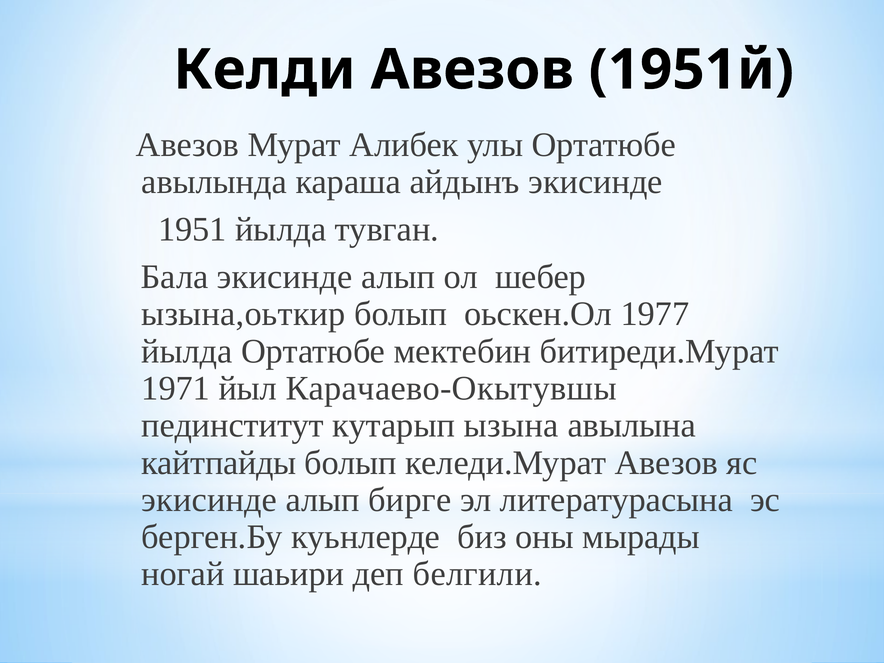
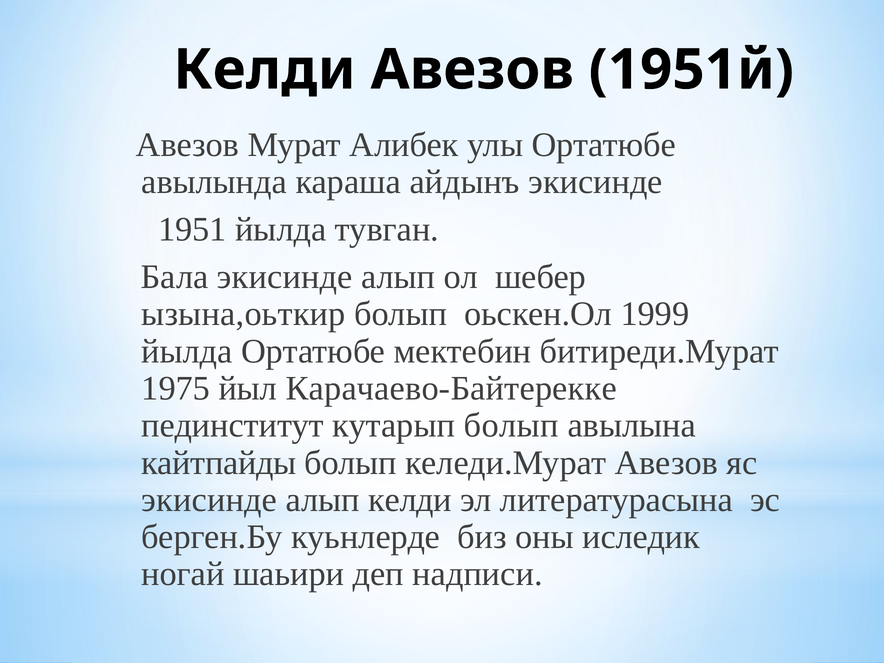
1977: 1977 -> 1999 (655, 314)
1971: 1971 -> 1975 (176, 388)
Карачаево-Окытувшы: Карачаево-Окытувшы -> Карачаево-Байтерекке (451, 388)
кутарып ызына: ызына -> болып (511, 426)
алып бирге: бирге -> келди (410, 500)
мырады: мырады -> иследик (641, 537)
белгили: белгили -> надписи (478, 574)
